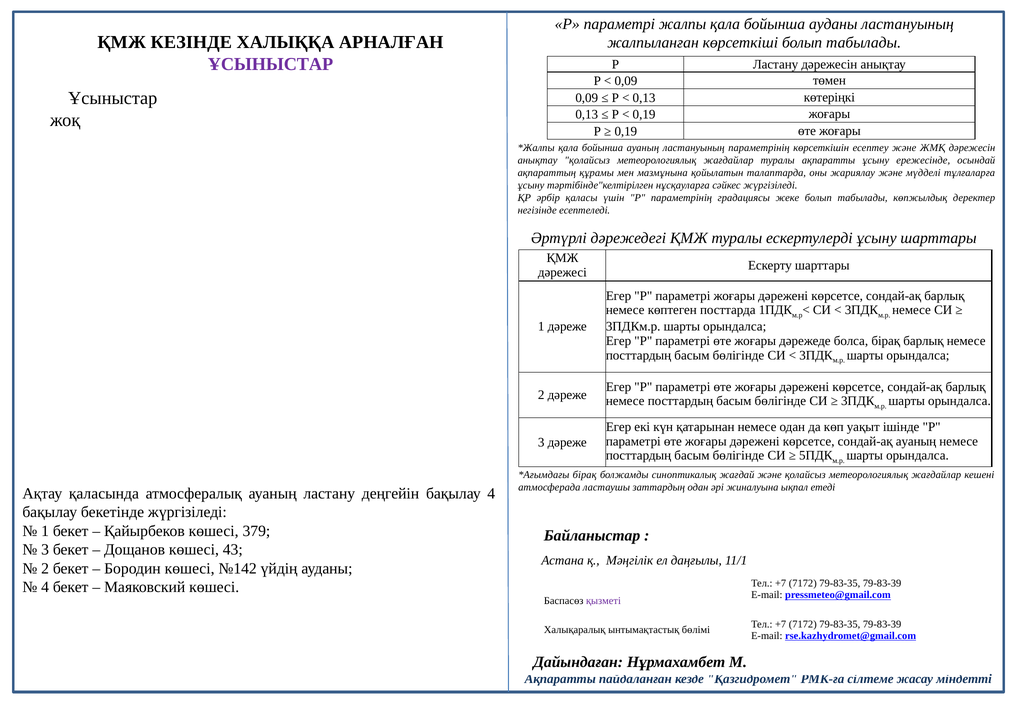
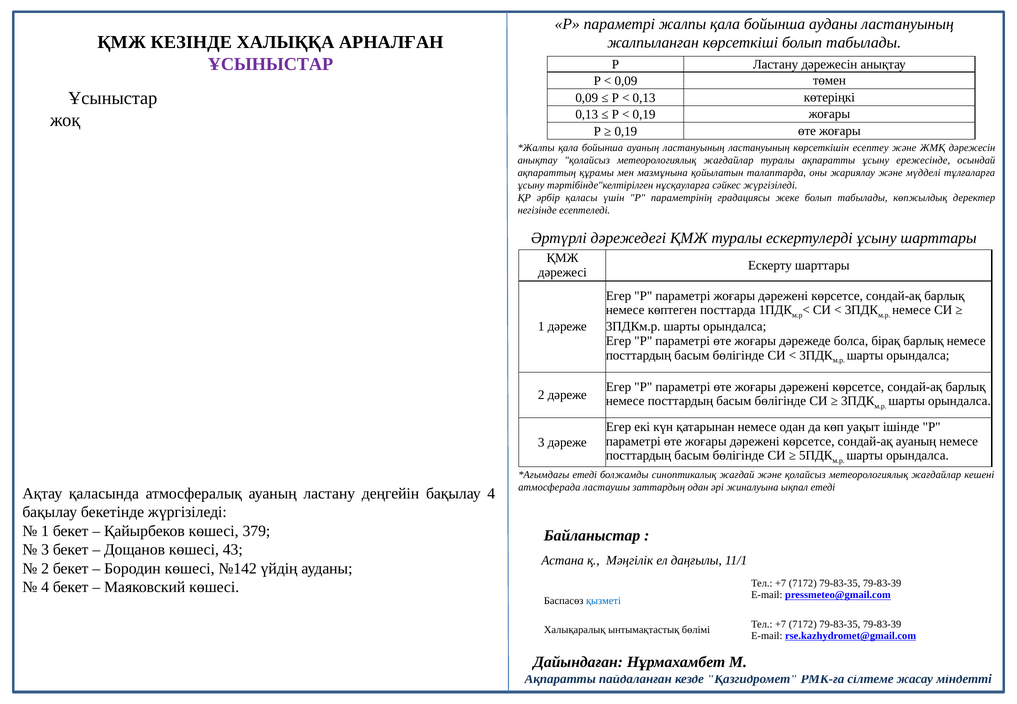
ластануының параметрінің: параметрінің -> ластануының (759, 148)
бірақ: бірақ -> етеді (585, 475)
қызметі colour: purple -> blue (603, 601)
